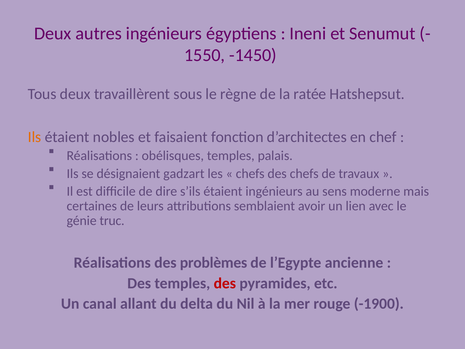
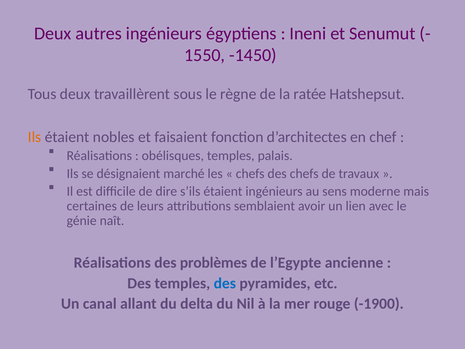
gadzart: gadzart -> marché (184, 173)
truc: truc -> naît (112, 221)
des colour: red -> blue (225, 283)
